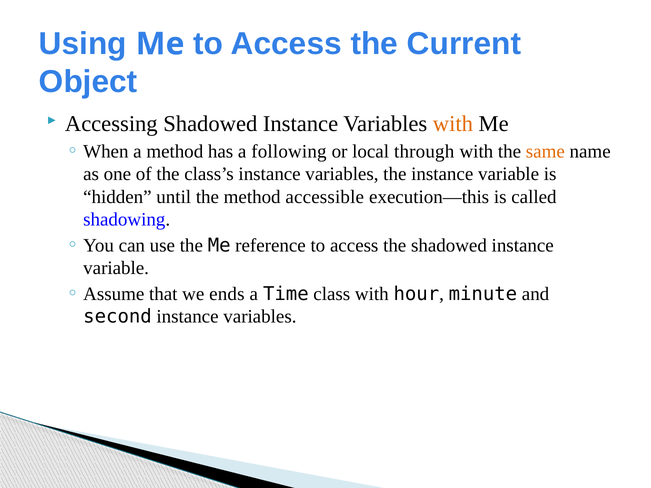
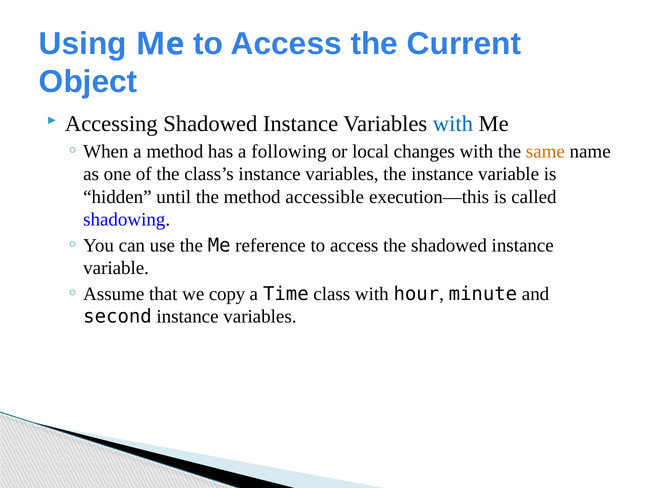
with colour: orange -> blue (453, 124)
through: through -> changes (424, 151)
ends: ends -> copy (227, 294)
